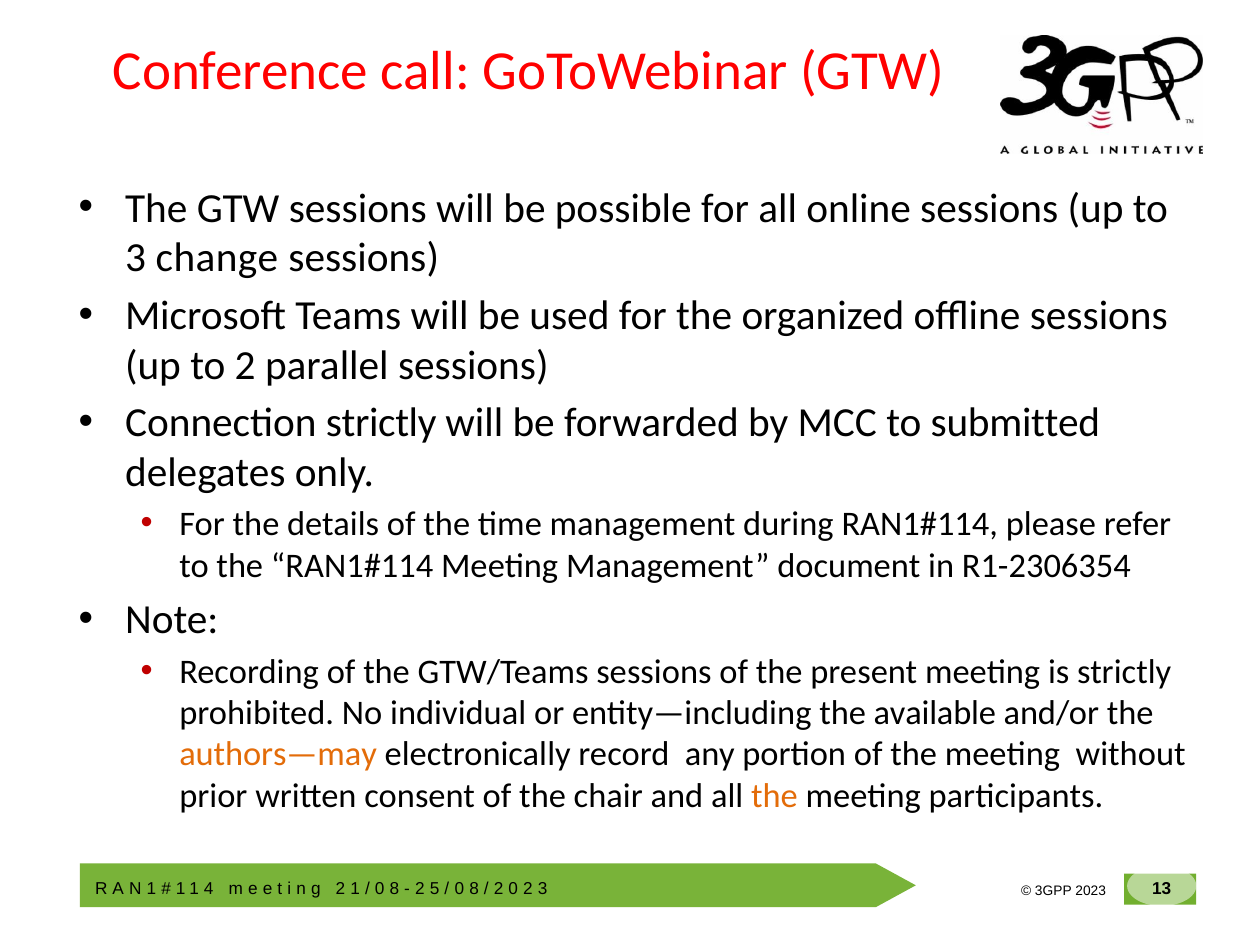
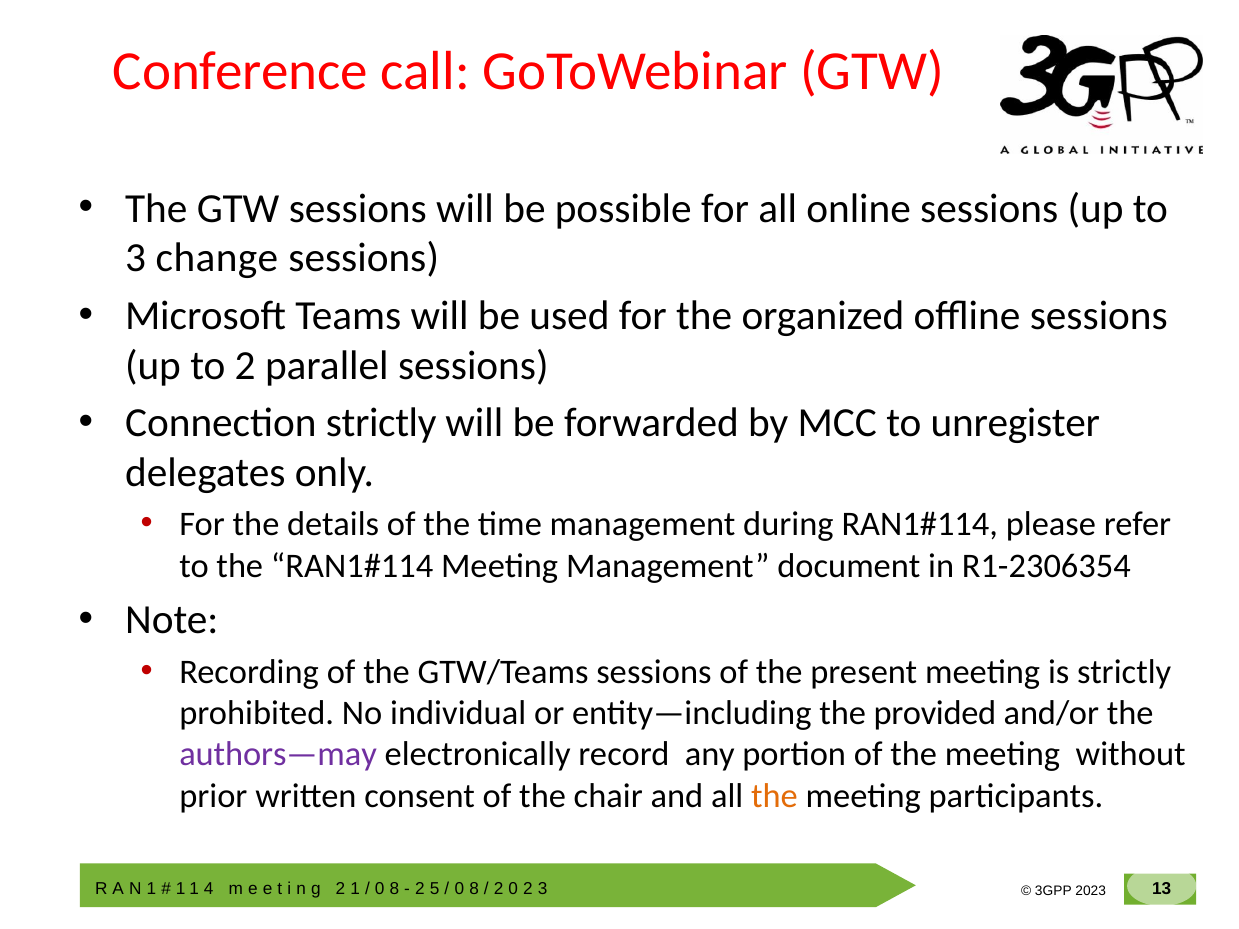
submitted: submitted -> unregister (1015, 423)
available: available -> provided (935, 713)
authors—may colour: orange -> purple (278, 755)
